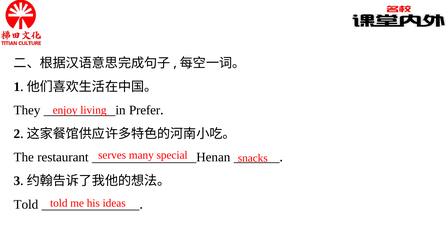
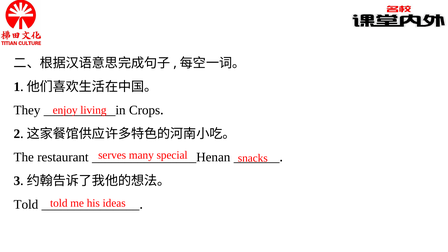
Prefer: Prefer -> Crops (145, 110)
